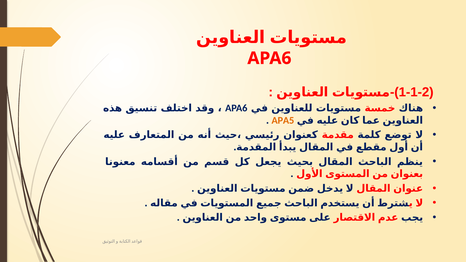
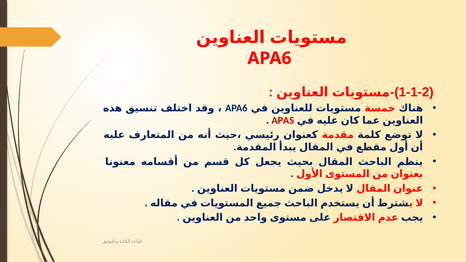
APA5 colour: orange -> red (283, 120)
